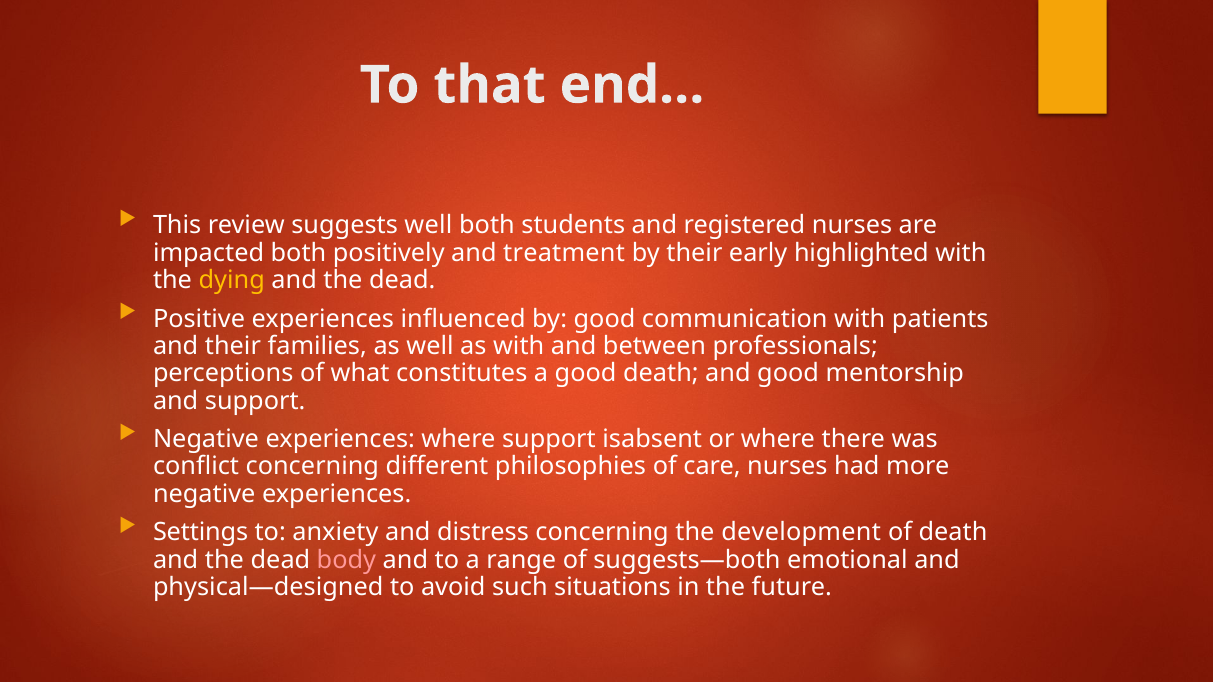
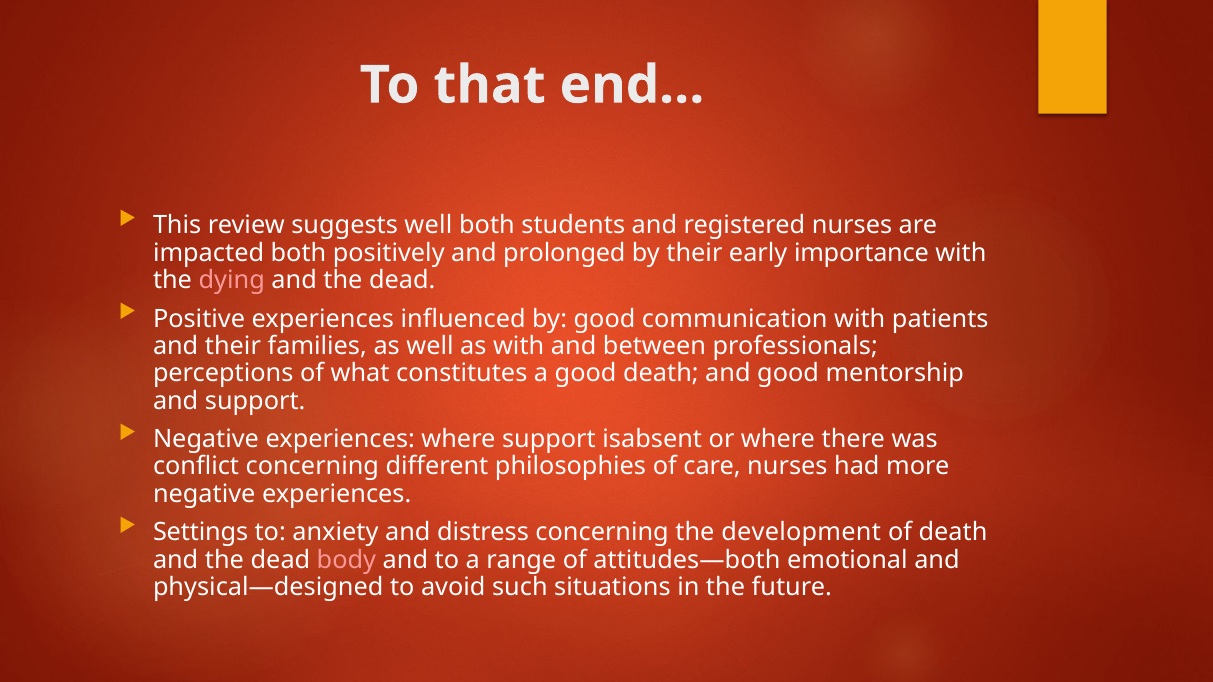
treatment: treatment -> prolonged (564, 253)
highlighted: highlighted -> importance (861, 253)
dying colour: yellow -> pink (232, 280)
suggests—both: suggests—both -> attitudes—both (687, 560)
